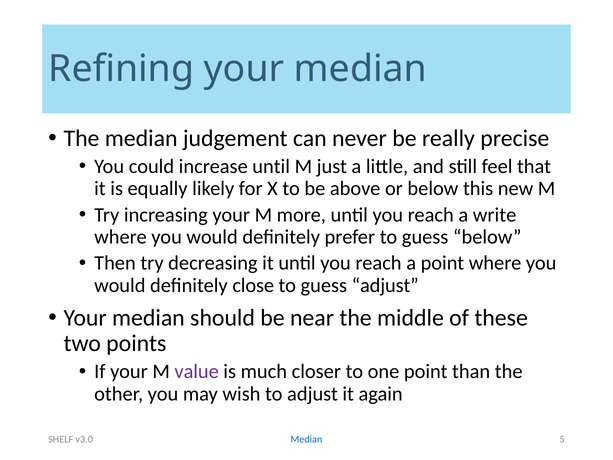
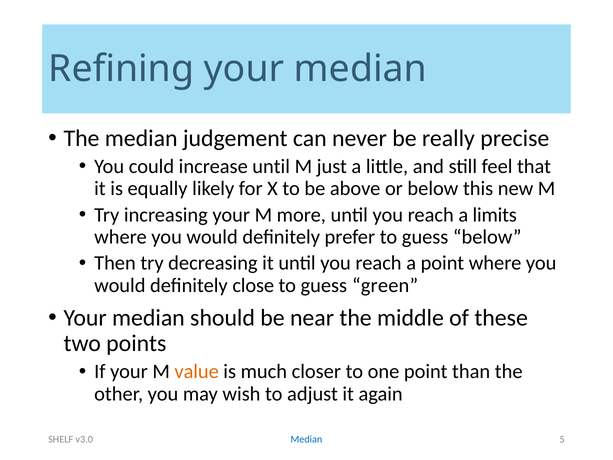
write: write -> limits (495, 215)
guess adjust: adjust -> green (385, 285)
value colour: purple -> orange (197, 371)
